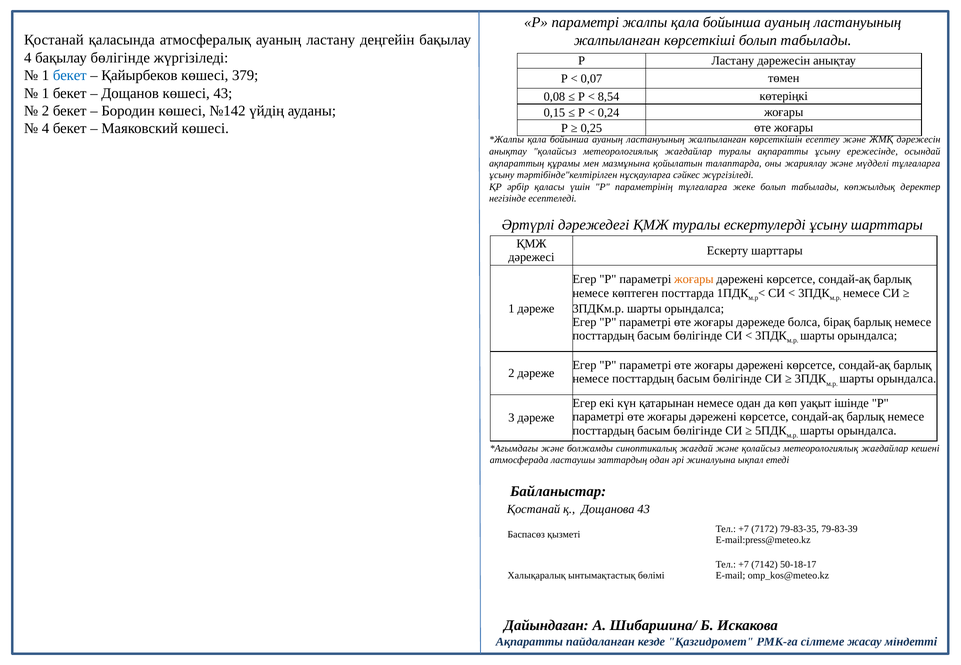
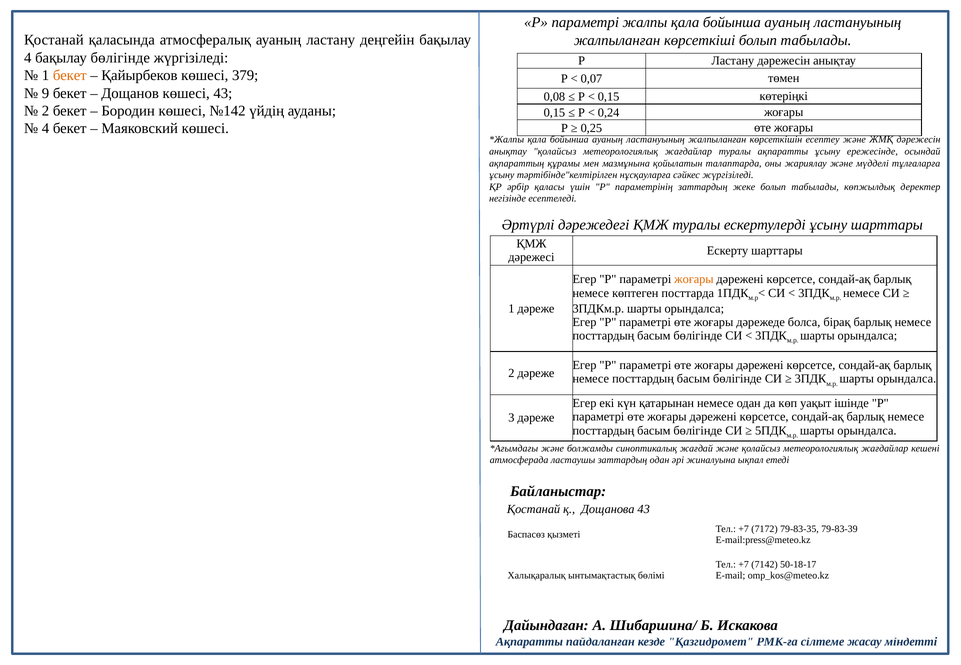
бекет colour: blue -> orange (70, 75)
1: 1 -> 9 (46, 93)
8,54: 8,54 -> 0,15 (609, 97)
параметрінің тұлғаларға: тұлғаларға -> заттардың (703, 187)
